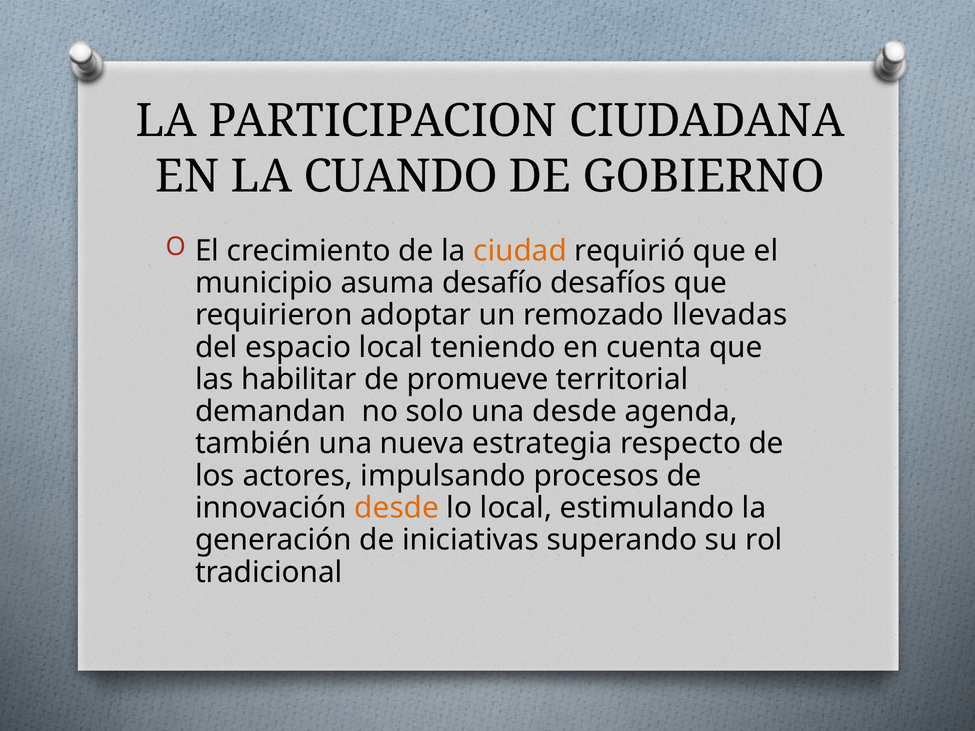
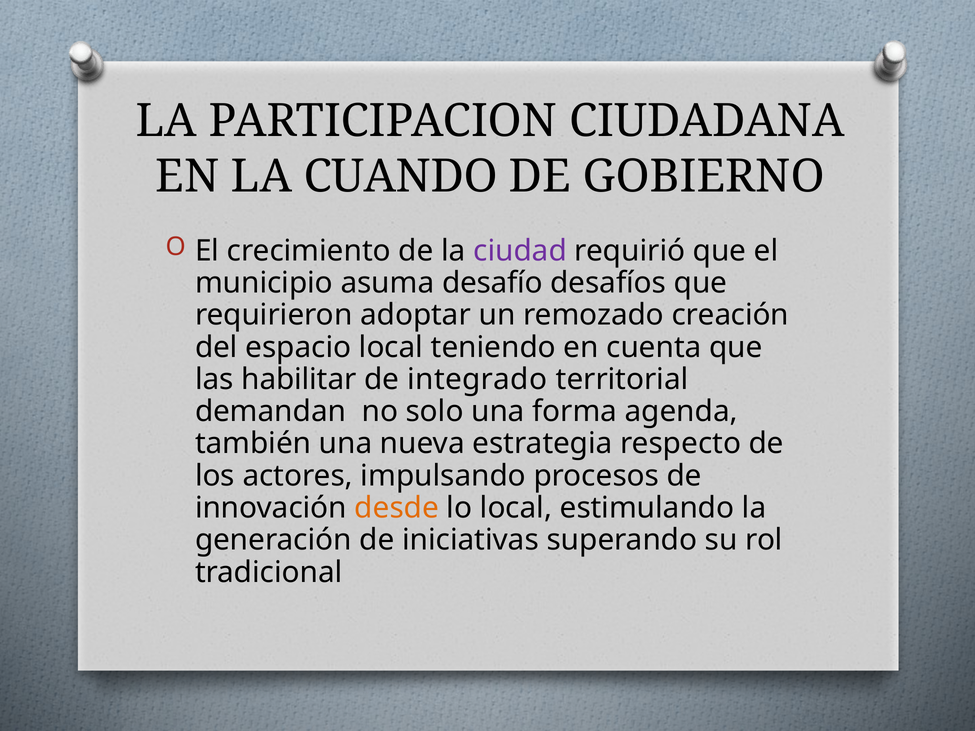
ciudad colour: orange -> purple (520, 251)
llevadas: llevadas -> creación (730, 315)
promueve: promueve -> integrado (477, 379)
una desde: desde -> forma (575, 412)
